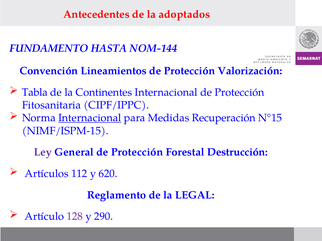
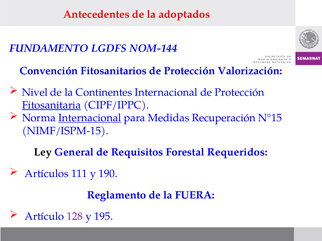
HASTA: HASTA -> LGDFS (109, 48)
Lineamientos: Lineamientos -> Fitosanitarios (114, 71)
Tabla: Tabla -> Nivel (35, 92)
Fitosanitaria underline: none -> present (51, 105)
Ley colour: purple -> black (43, 153)
General de Protección: Protección -> Requisitos (137, 153)
Destrucción: Destrucción -> Requeridos (237, 153)
112: 112 -> 111 (79, 174)
620: 620 -> 190 (108, 174)
LEGAL: LEGAL -> FUERA (195, 195)
290: 290 -> 195 (104, 217)
